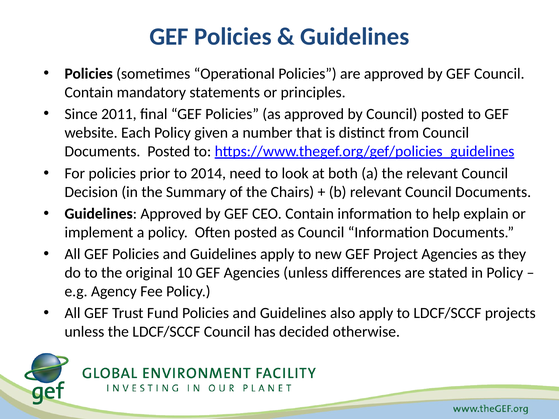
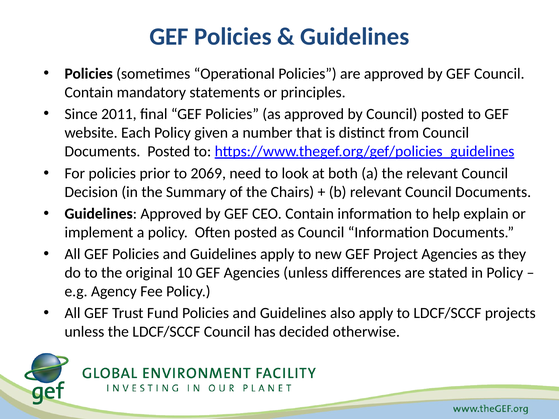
2014: 2014 -> 2069 (208, 174)
